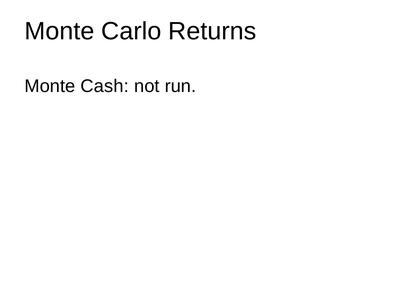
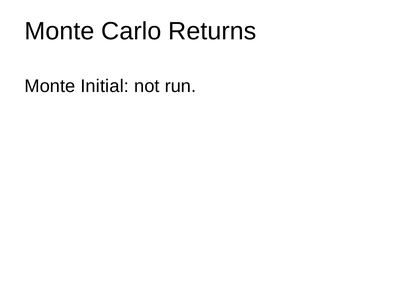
Cash: Cash -> Initial (105, 86)
